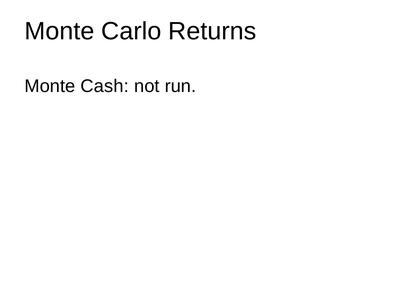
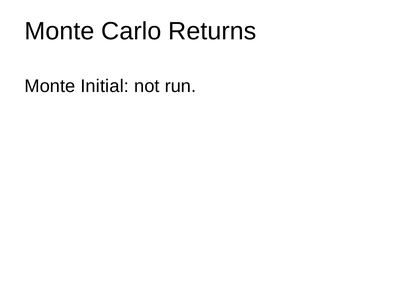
Cash: Cash -> Initial (105, 86)
